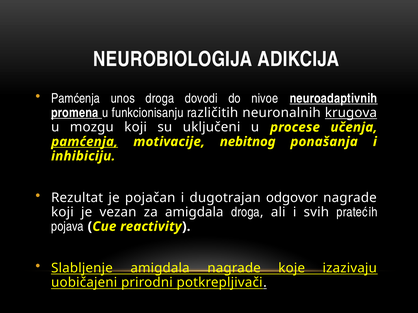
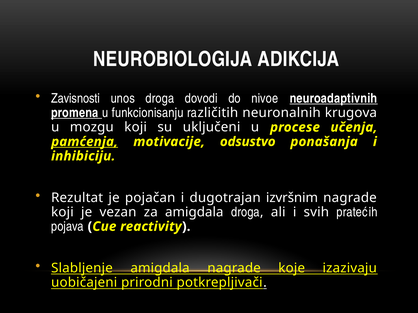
Pamćenja: Pamćenja -> Zavisnosti (76, 99)
krugova underline: present -> none (351, 113)
nebitnog: nebitnog -> odsustvo (248, 142)
odgovor: odgovor -> izvršnim (292, 198)
